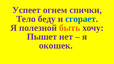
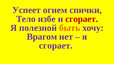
беду: беду -> избе (47, 19)
сгорает colour: blue -> red (82, 19)
Пышет: Пышет -> Врагом (42, 37)
окошек: окошек -> сгорает (56, 46)
